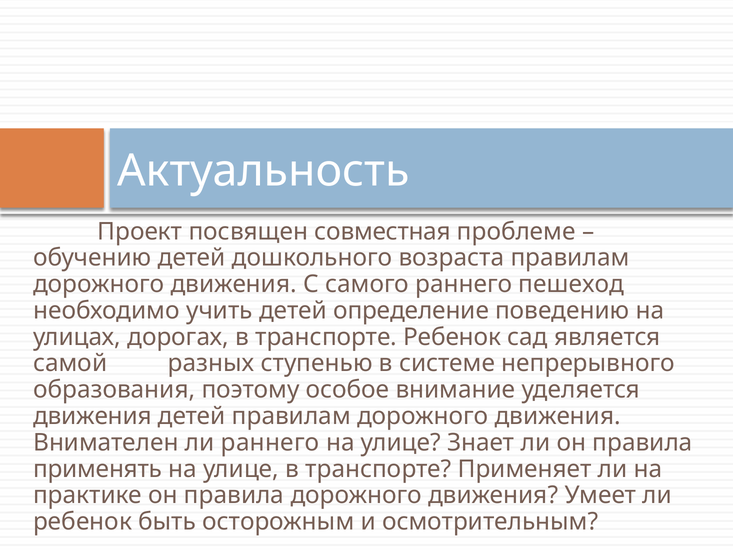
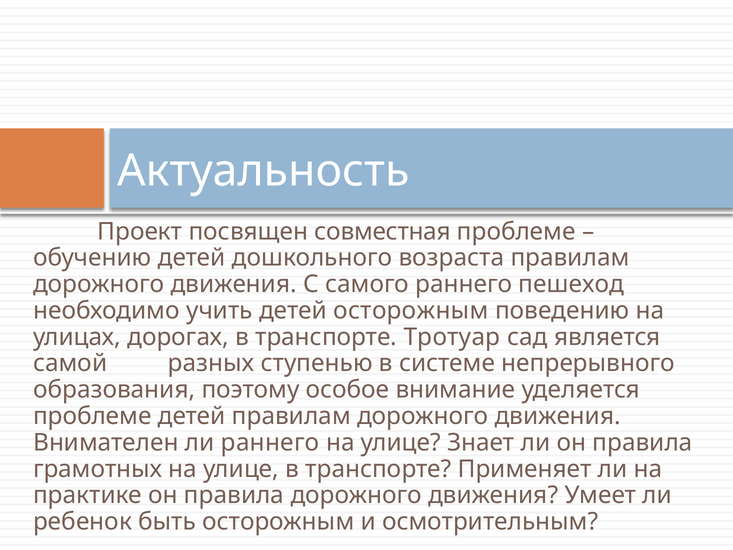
детей определение: определение -> осторожным (411, 311)
транспорте Ребенок: Ребенок -> Тротуар (452, 337)
движения: движения -> проблеме (92, 416)
применять: применять -> грамотных (98, 469)
